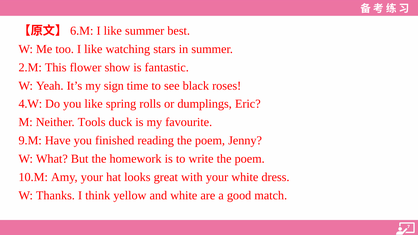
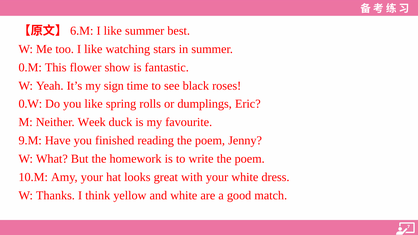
2.M: 2.M -> 0.M (30, 67)
4.W: 4.W -> 0.W (30, 104)
Tools: Tools -> Week (92, 122)
